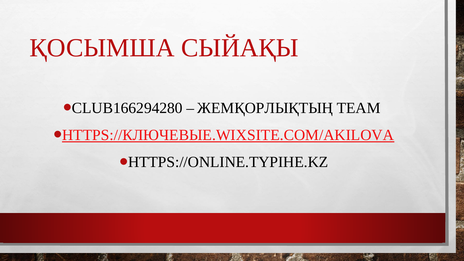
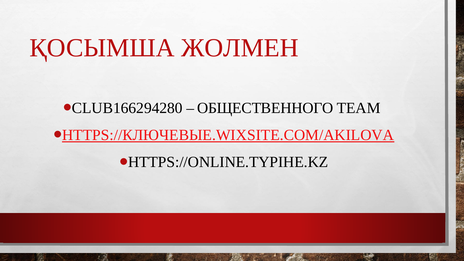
СЫЙАҚЫ: СЫЙАҚЫ -> ЖОЛМЕН (240, 48)
ЖЕМҚОРЛЫҚТЫҢ: ЖЕМҚОРЛЫҚТЫҢ -> ОБЩЕСТВЕННОГО (265, 108)
